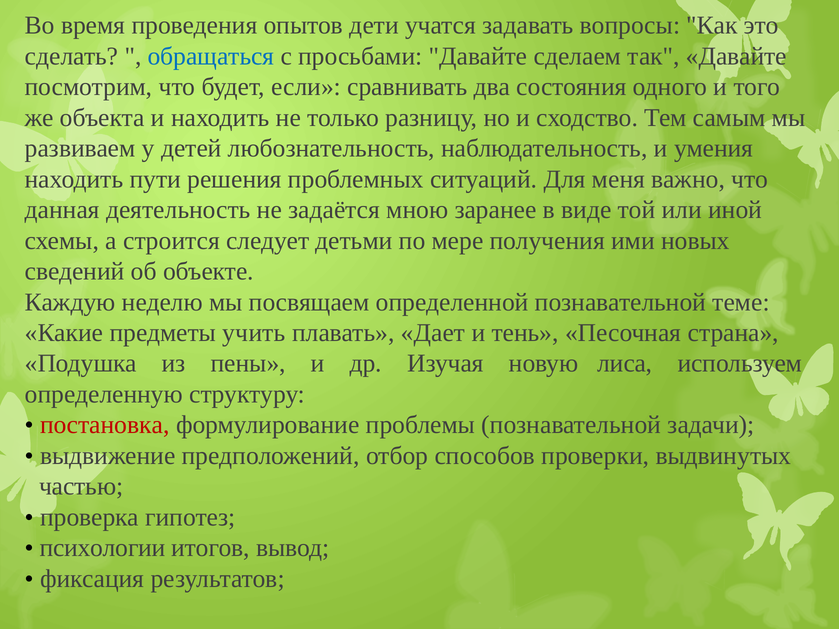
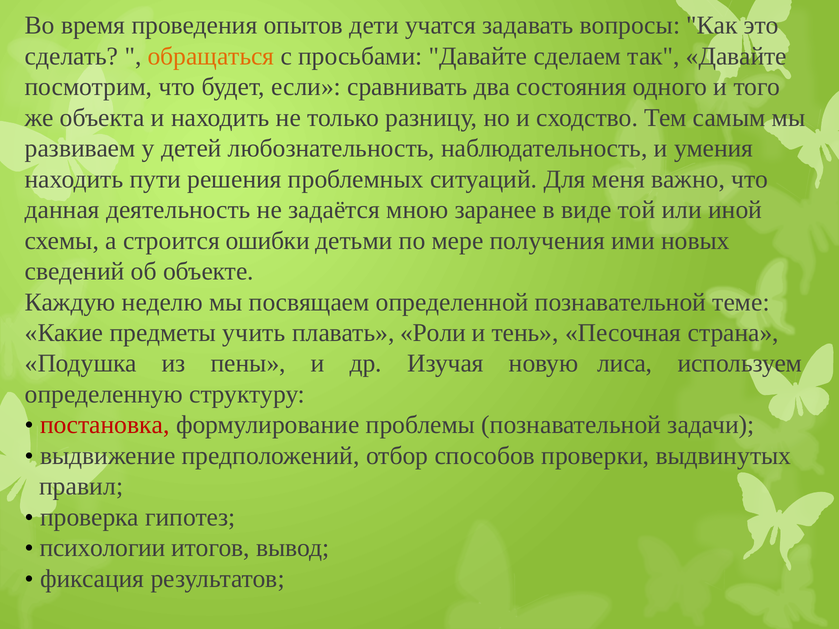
обращаться colour: blue -> orange (211, 56)
следует: следует -> ошибки (268, 241)
Дает: Дает -> Роли (433, 333)
частью: частью -> правил (81, 487)
